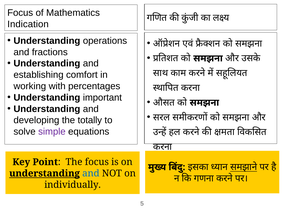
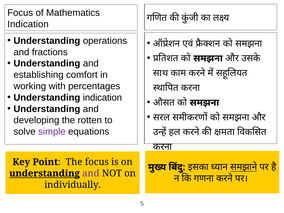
Understanding important: important -> indication (102, 98)
totally: totally -> rotten (90, 120)
and colour: blue -> purple (91, 173)
